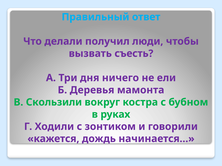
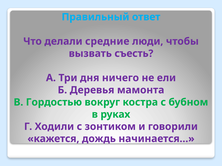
получил: получил -> средние (107, 41)
Скользили: Скользили -> Гордостью (54, 102)
